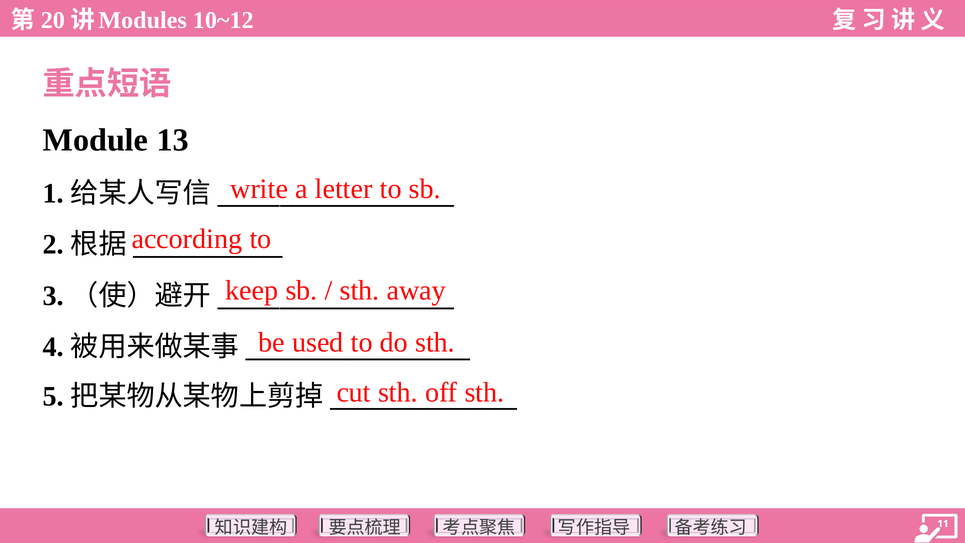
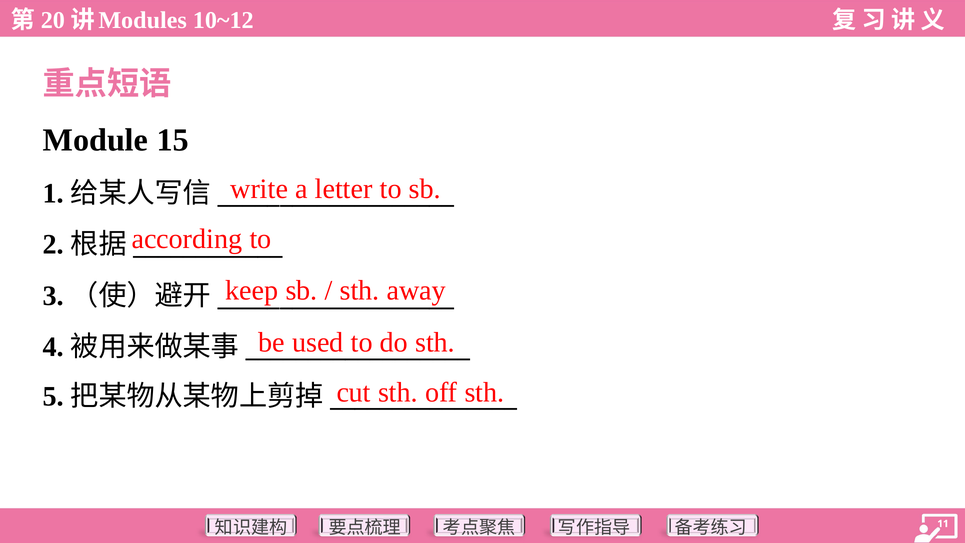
13: 13 -> 15 (173, 140)
